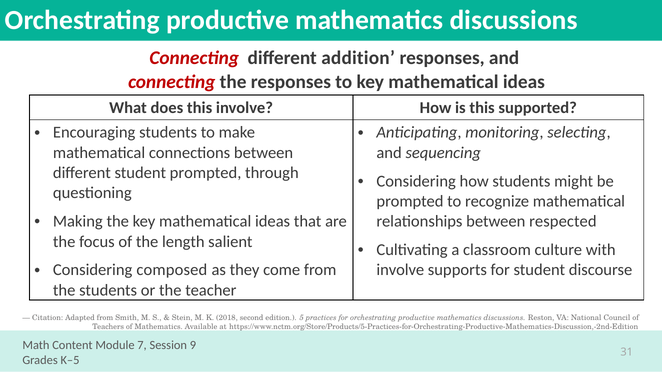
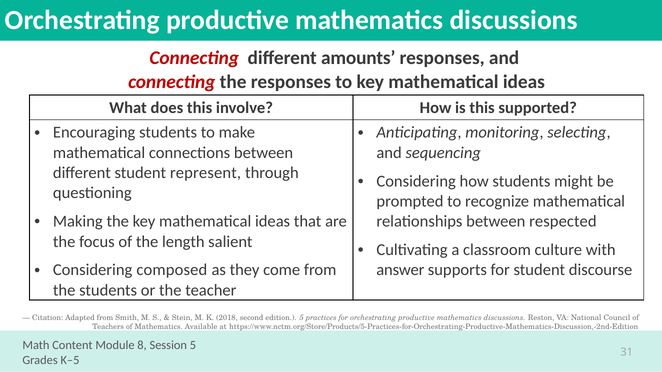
addition: addition -> amounts (358, 58)
student prompted: prompted -> represent (205, 173)
involve: involve -> answer (400, 270)
7: 7 -> 8 (142, 345)
Session 9: 9 -> 5 (193, 345)
